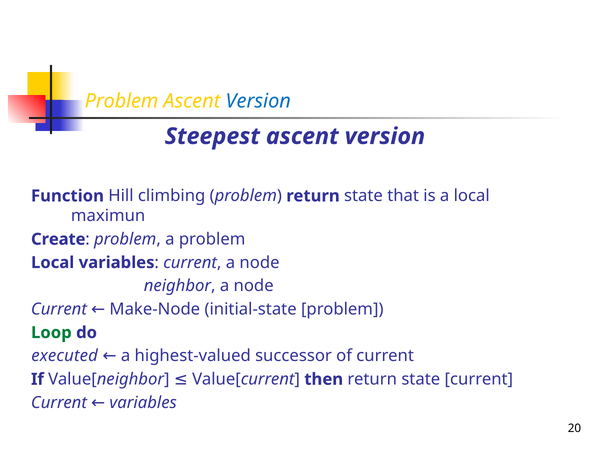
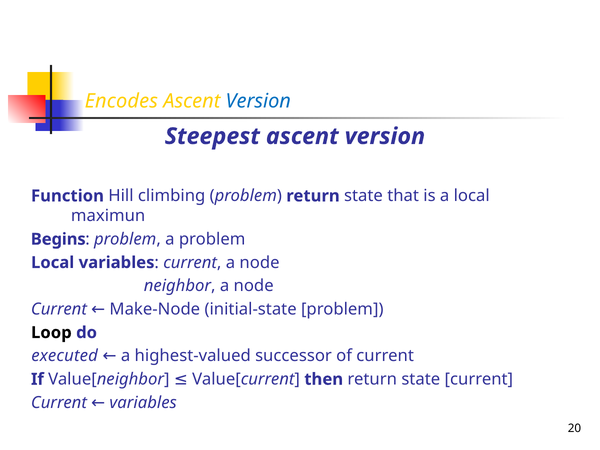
Problem: Problem -> Encodes (121, 101)
Create: Create -> Begins (58, 239)
Loop colour: green -> black (51, 333)
